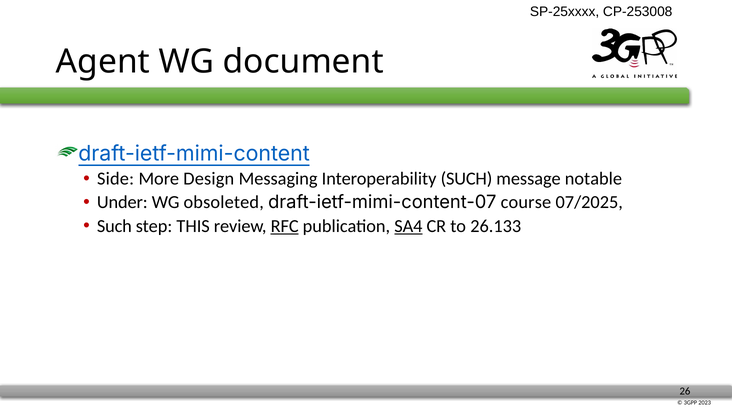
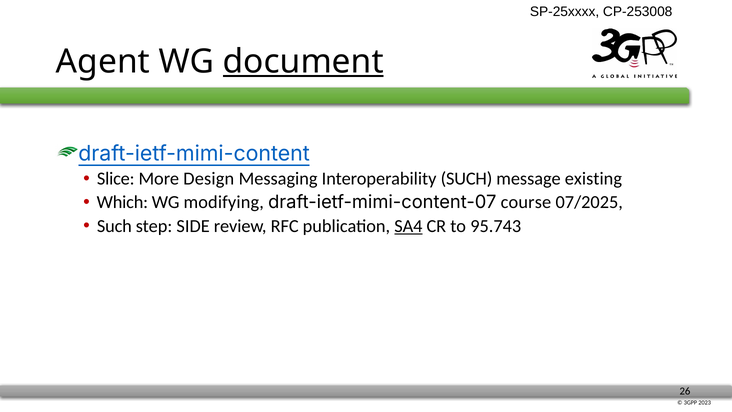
document underline: none -> present (303, 61)
Side: Side -> Slice (116, 179)
notable: notable -> existing (593, 179)
Under: Under -> Which (122, 202)
obsoleted: obsoleted -> modifying (224, 202)
THIS: THIS -> SIDE (193, 226)
RFC underline: present -> none (285, 226)
26.133: 26.133 -> 95.743 (496, 226)
